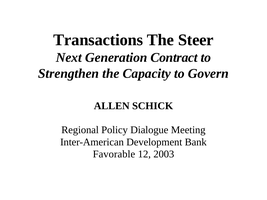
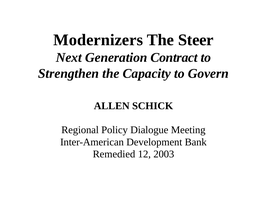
Transactions: Transactions -> Modernizers (98, 40)
Favorable: Favorable -> Remedied (114, 154)
